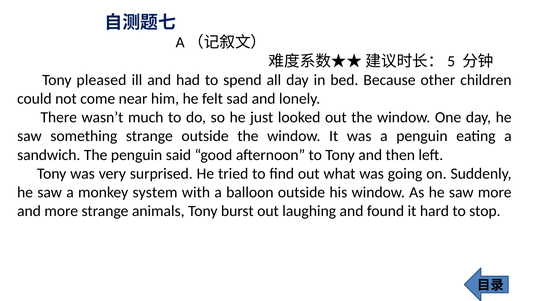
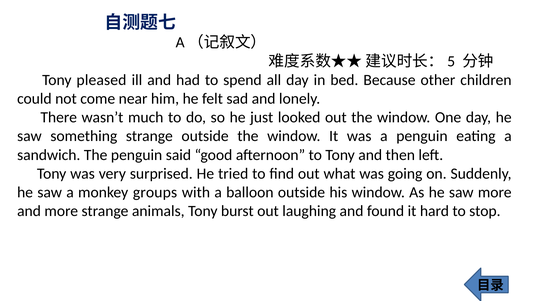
system: system -> groups (155, 192)
